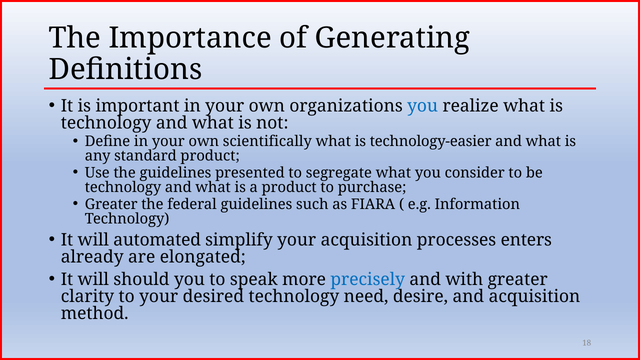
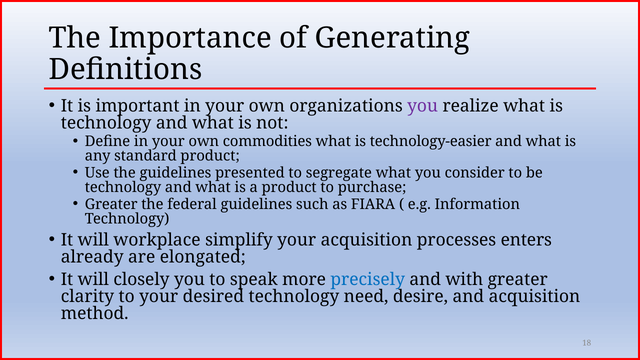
you colour: blue -> purple (423, 106)
scientifically: scientifically -> commodities (267, 141)
automated: automated -> workplace (157, 240)
should: should -> closely (141, 280)
